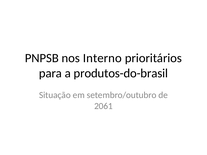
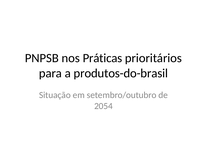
Interno: Interno -> Práticas (102, 58)
2061: 2061 -> 2054 (103, 106)
